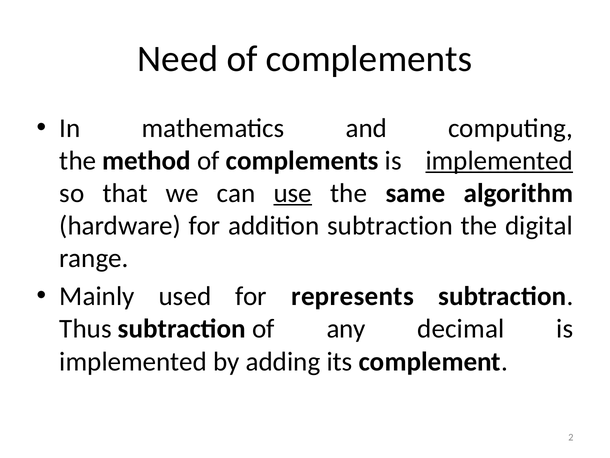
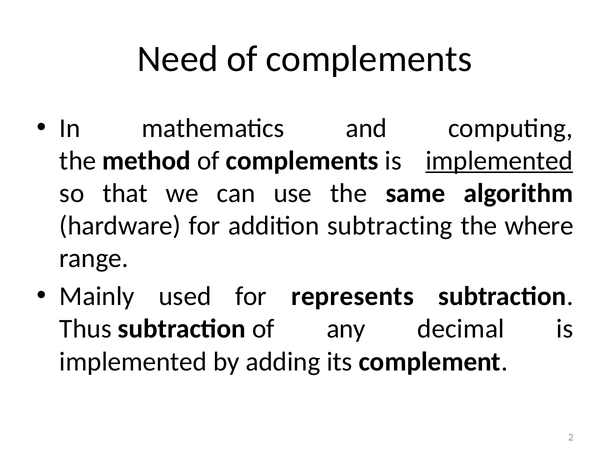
use underline: present -> none (293, 193)
addition subtraction: subtraction -> subtracting (390, 226)
digital: digital -> where (539, 226)
